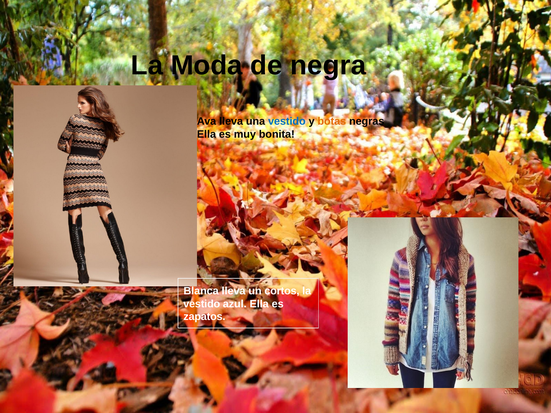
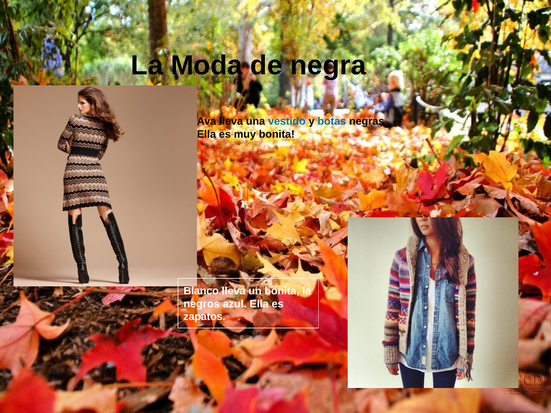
botas colour: orange -> blue (332, 121)
Blanca: Blanca -> Blanco (201, 291)
un cortos: cortos -> bonita (282, 291)
vestido: vestido -> negros (202, 304)
